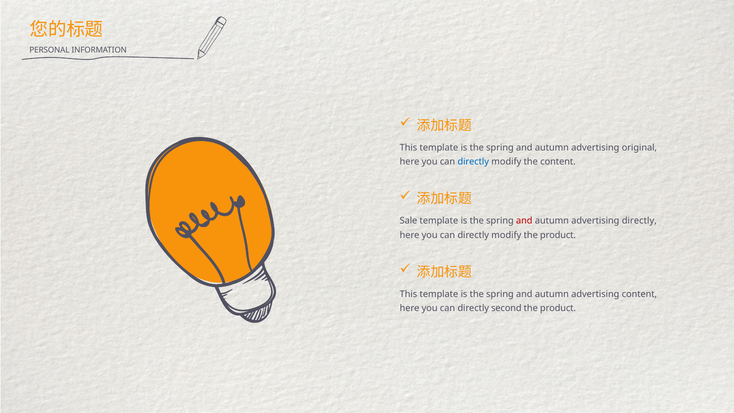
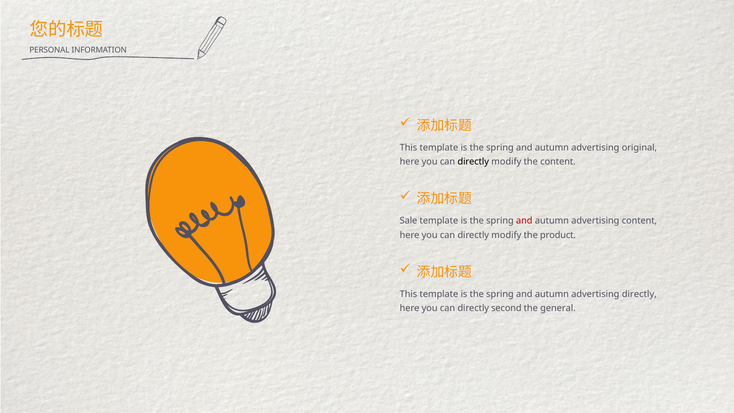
directly colour: blue -> black (473, 162)
advertising directly: directly -> content (639, 221)
advertising content: content -> directly (639, 294)
product: product -> general (558, 308)
